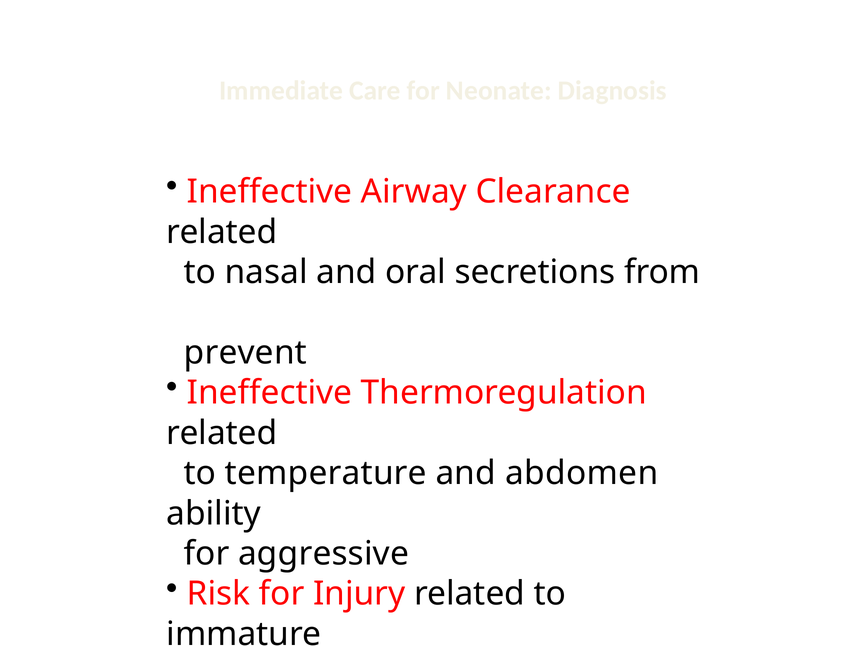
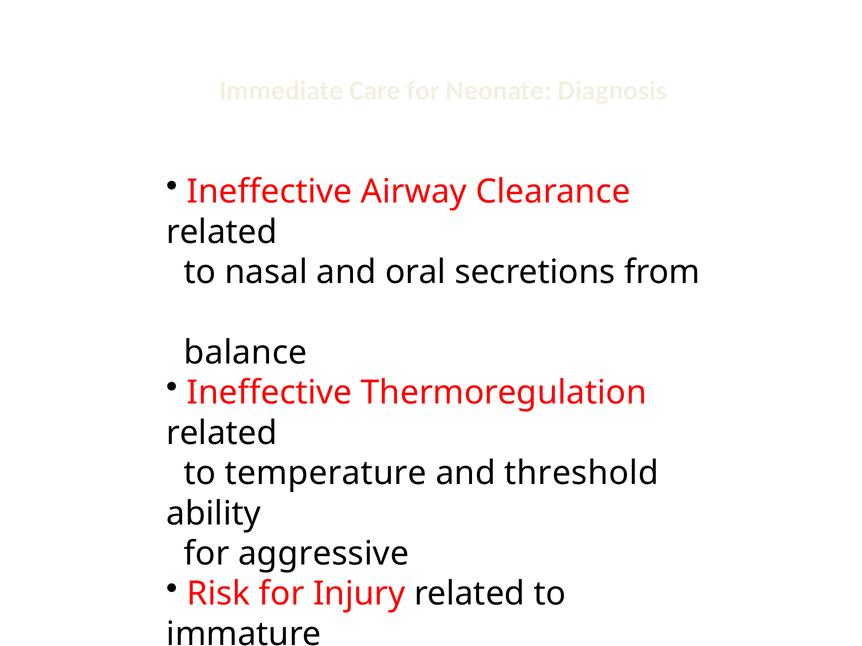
prevent: prevent -> balance (246, 353)
abdomen: abdomen -> threshold (582, 474)
